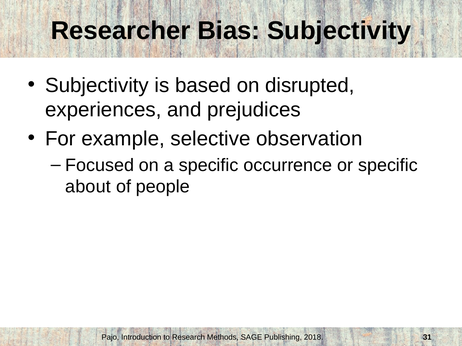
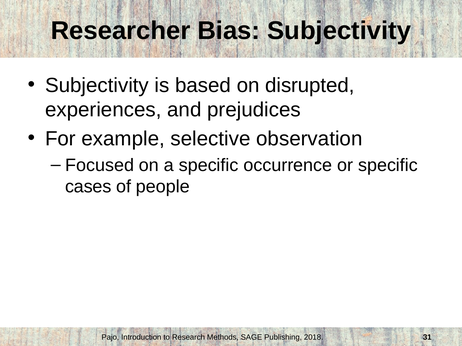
about: about -> cases (88, 187)
